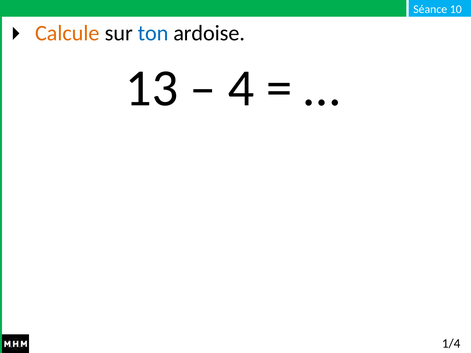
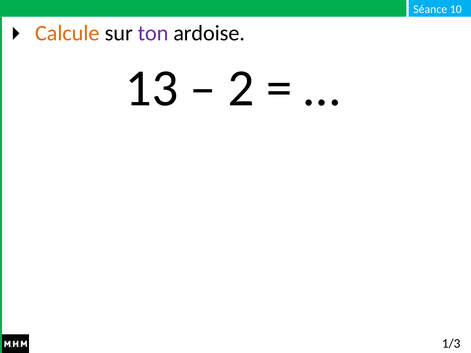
ton colour: blue -> purple (153, 33)
4: 4 -> 2 (241, 88)
1/4: 1/4 -> 1/3 (451, 344)
